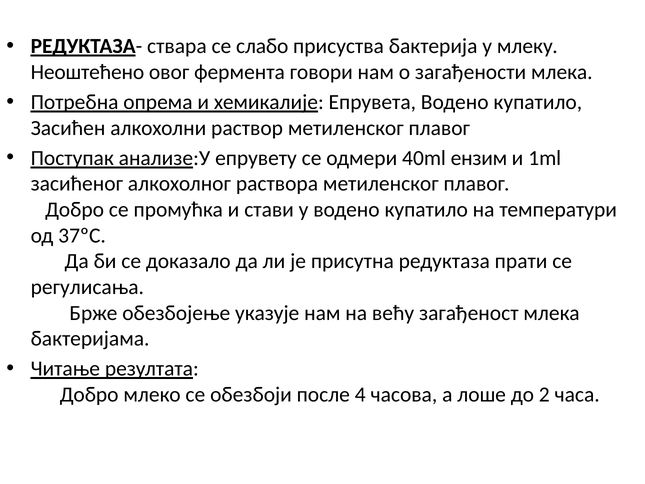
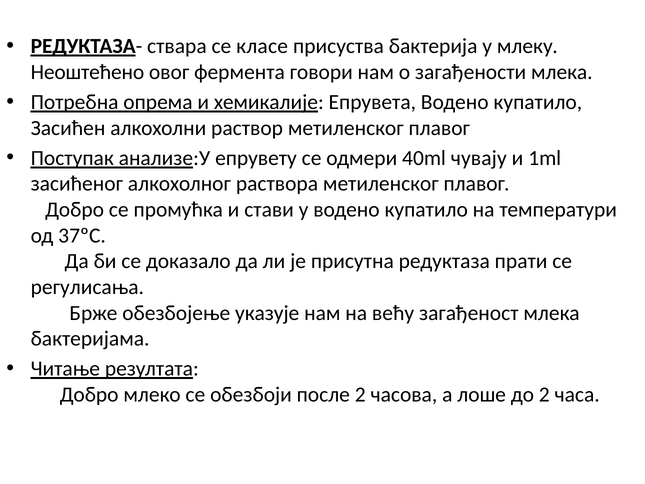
слабо: слабо -> класе (262, 46)
ензим: ензим -> чувају (479, 158)
после 4: 4 -> 2 (360, 394)
